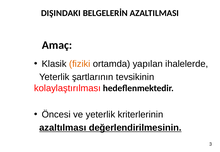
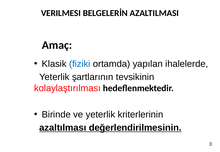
DIŞINDAKI: DIŞINDAKI -> VERILMESI (61, 13)
fiziki colour: orange -> blue (80, 64)
Öncesi: Öncesi -> Birinde (56, 115)
